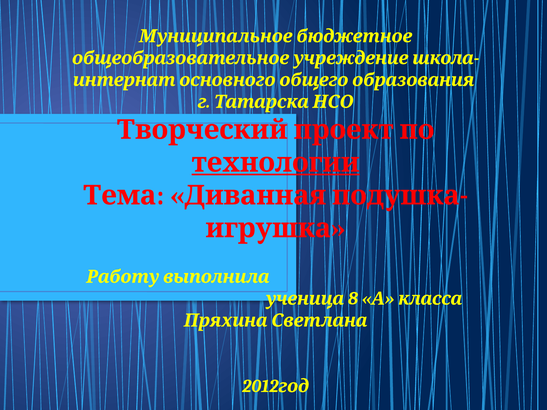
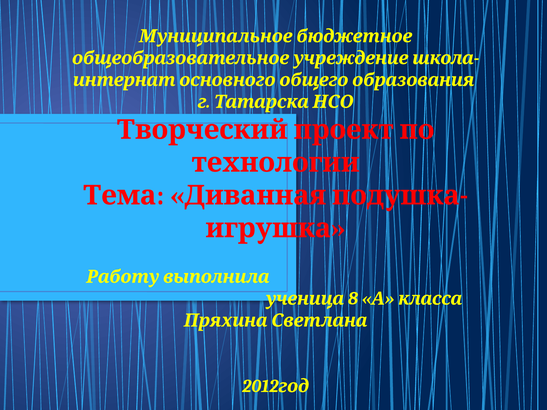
технологии underline: present -> none (276, 163)
